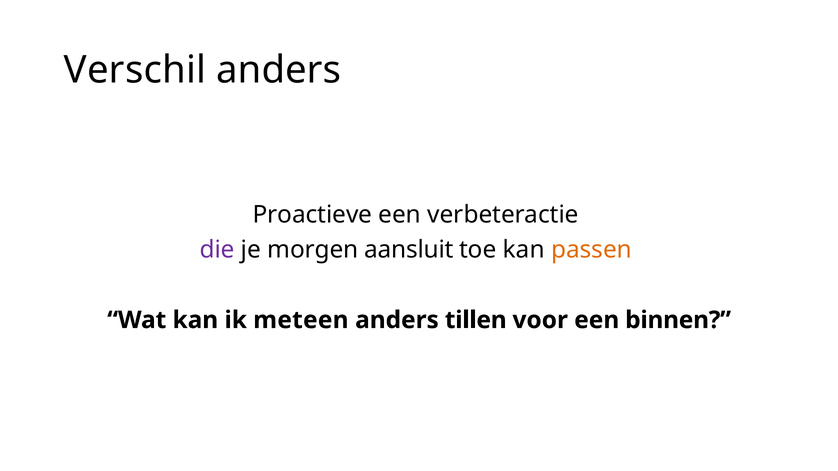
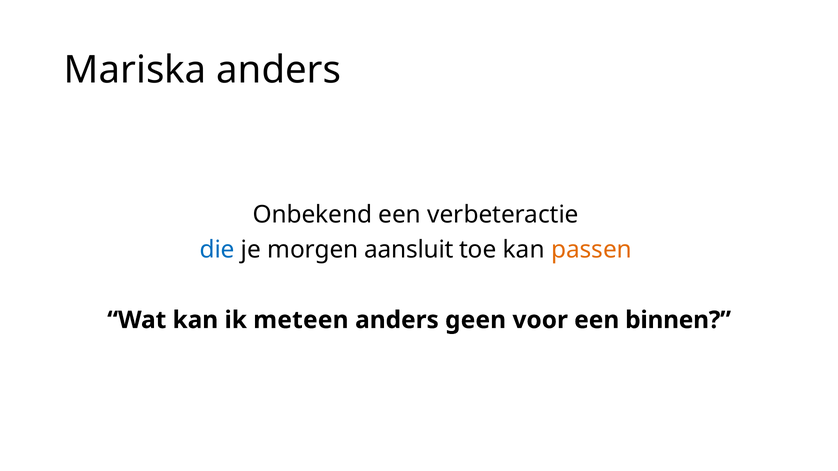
Verschil: Verschil -> Mariska (135, 70)
Proactieve: Proactieve -> Onbekend (312, 215)
die colour: purple -> blue (217, 250)
tillen: tillen -> geen (476, 320)
